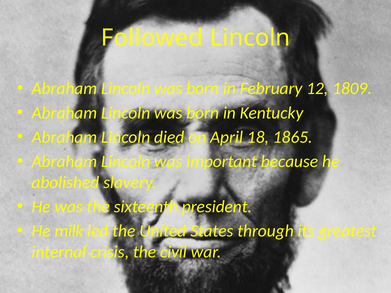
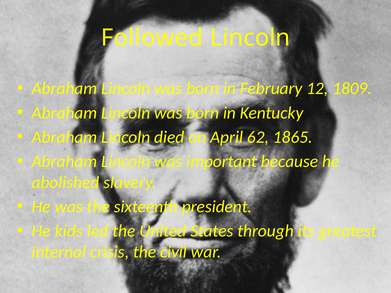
18: 18 -> 62 (258, 137)
milk: milk -> kids (69, 231)
